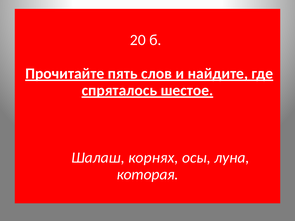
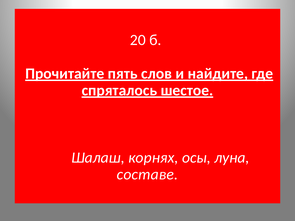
которая: которая -> составе (147, 175)
